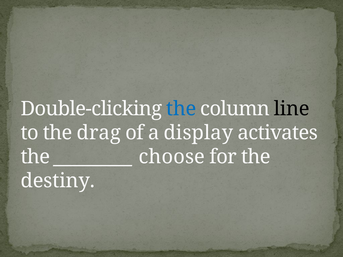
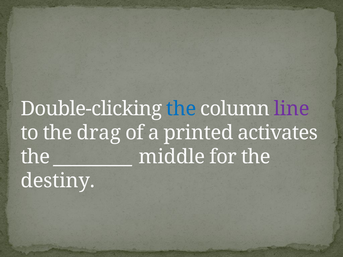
line colour: black -> purple (292, 109)
display: display -> printed (199, 133)
choose: choose -> middle (172, 157)
